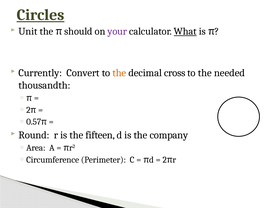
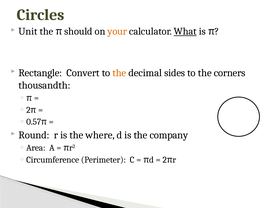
Circles underline: present -> none (41, 15)
your colour: purple -> orange (117, 31)
Currently: Currently -> Rectangle (40, 73)
cross: cross -> sides (175, 73)
needed: needed -> corners (230, 73)
fifteen: fifteen -> where (100, 135)
